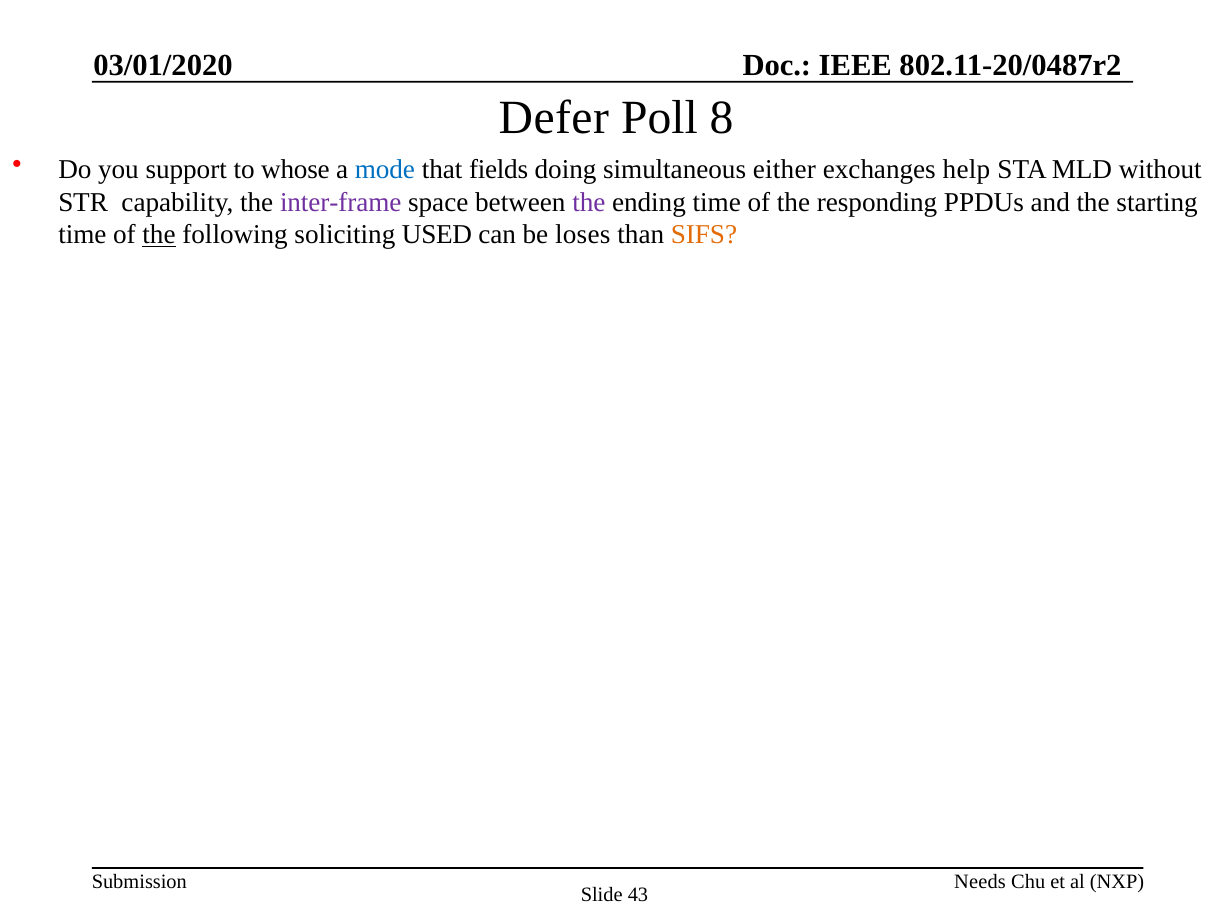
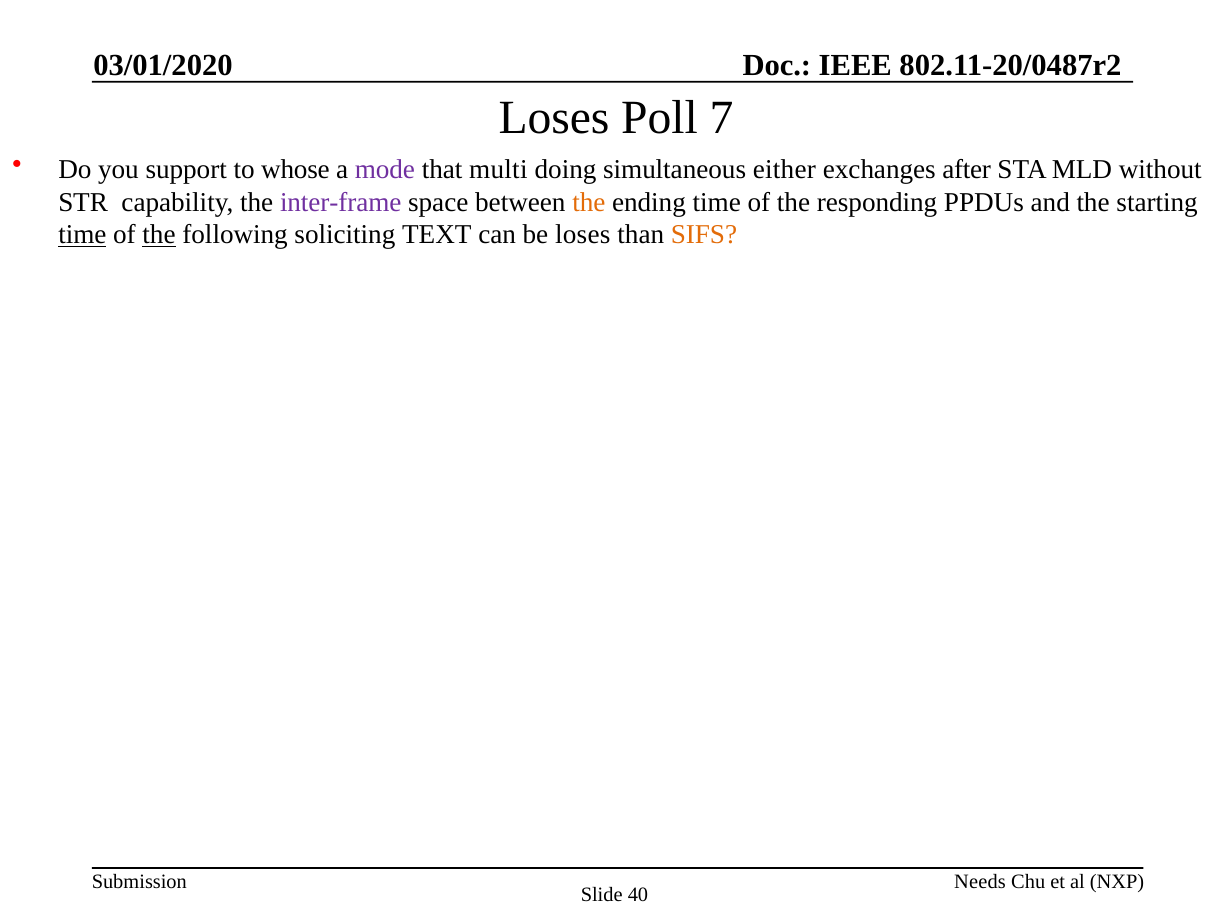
Defer: Defer -> Loses (554, 117)
8: 8 -> 7 (722, 117)
mode colour: blue -> purple (385, 169)
fields: fields -> multi (498, 169)
help: help -> after (967, 169)
the colour: purple -> orange (589, 202)
time underline: none -> present (82, 235)
USED: USED -> TEXT (437, 235)
43: 43 -> 40 (638, 894)
